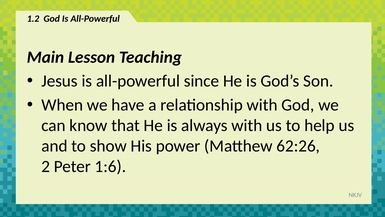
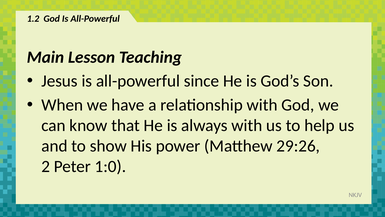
62:26: 62:26 -> 29:26 (298, 146)
1:6: 1:6 -> 1:0 (110, 167)
